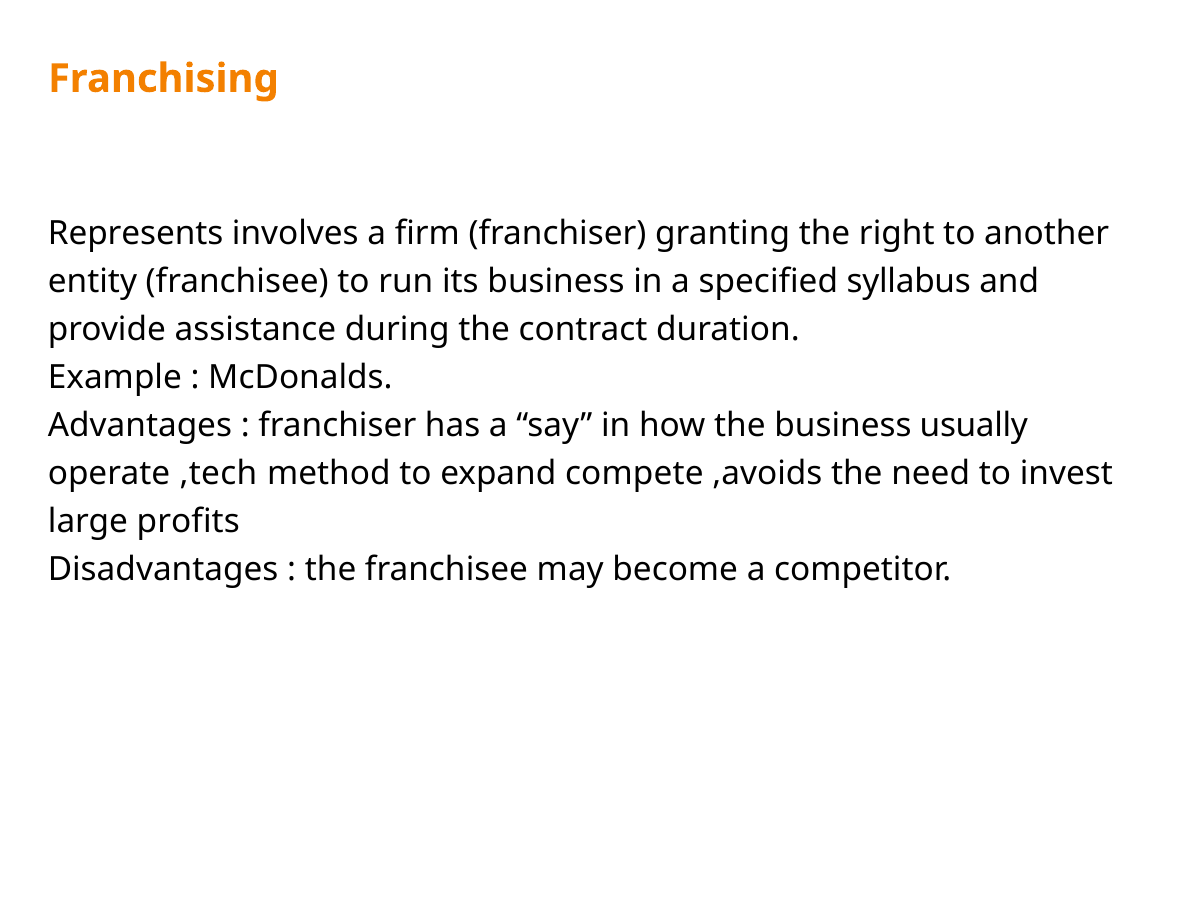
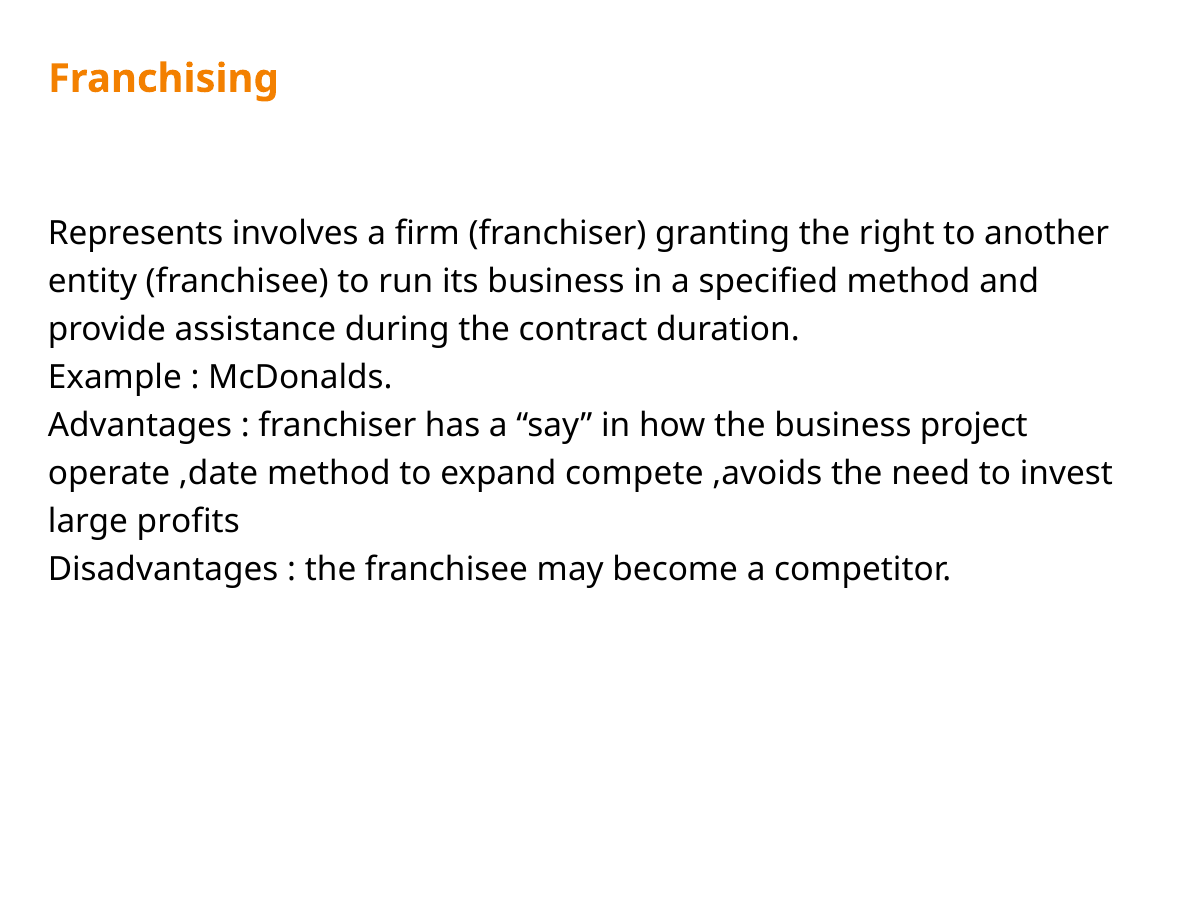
specified syllabus: syllabus -> method (909, 281)
usually: usually -> project (974, 425)
,tech: ,tech -> ,date (219, 474)
